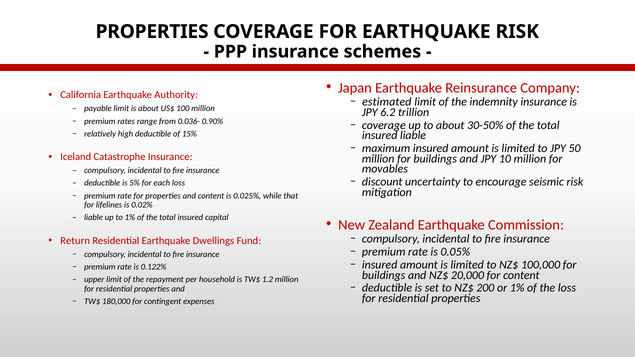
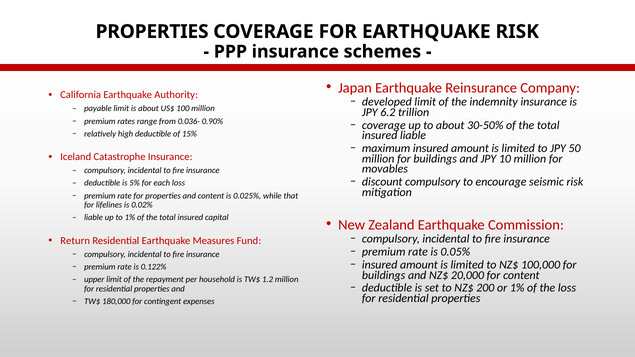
estimated: estimated -> developed (387, 102)
discount uncertainty: uncertainty -> compulsory (433, 182)
Dwellings: Dwellings -> Measures (214, 241)
